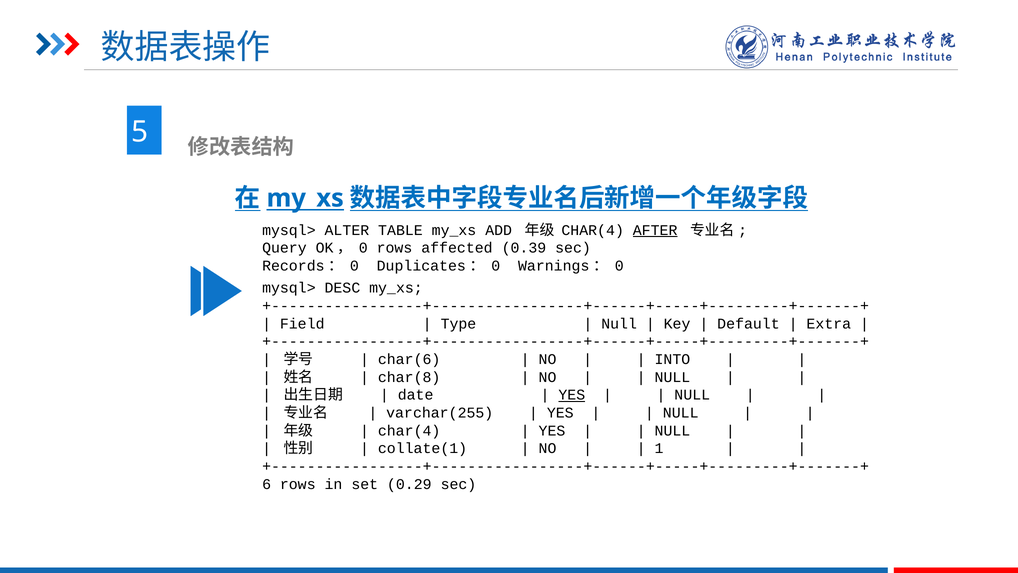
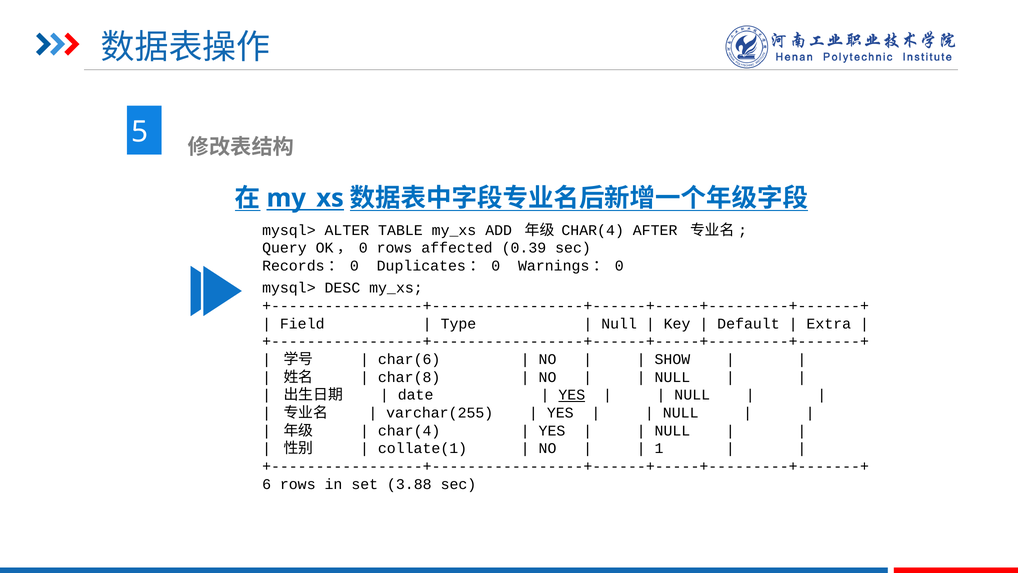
AFTER underline: present -> none (655, 230)
INTO: INTO -> SHOW (672, 359)
0.29: 0.29 -> 3.88 (409, 484)
